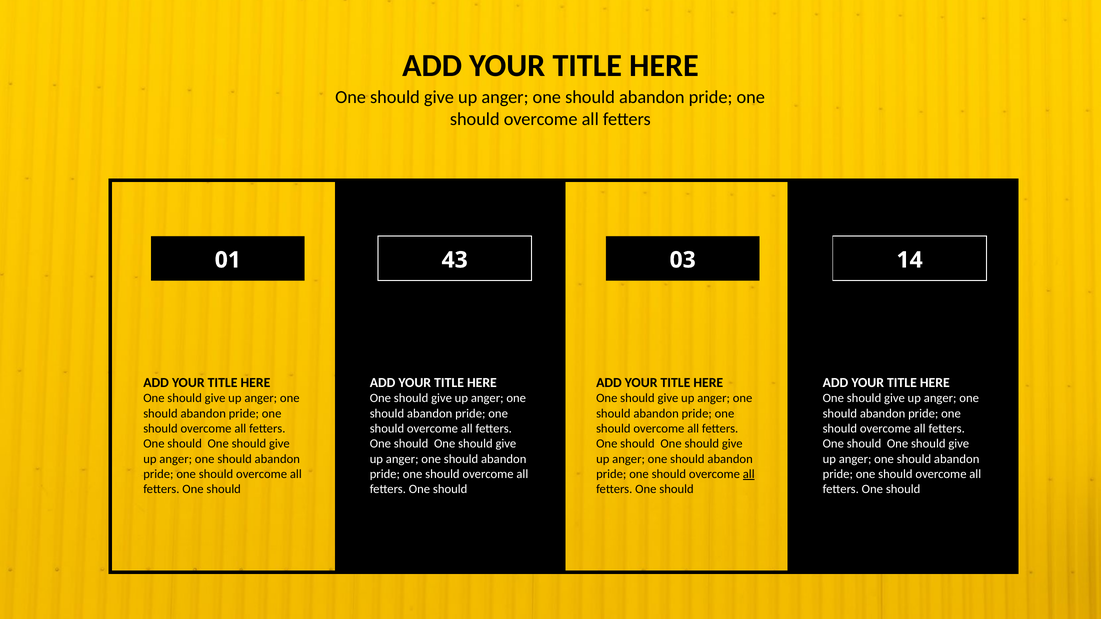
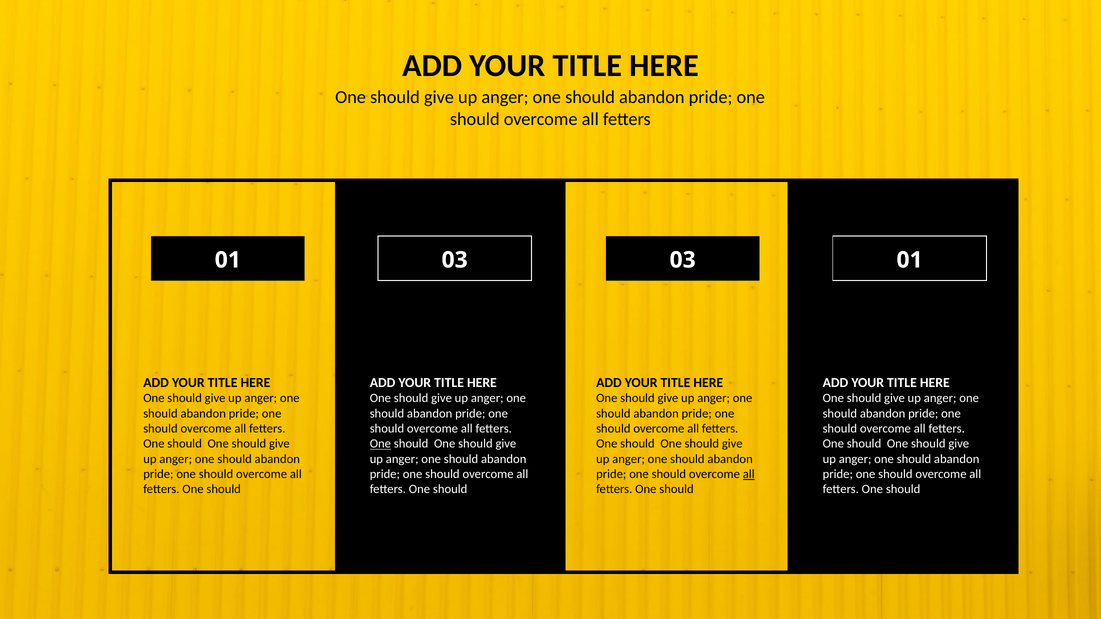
01 43: 43 -> 03 (455, 260)
03 14: 14 -> 01 (910, 260)
One underline: none -> present (380, 444)
